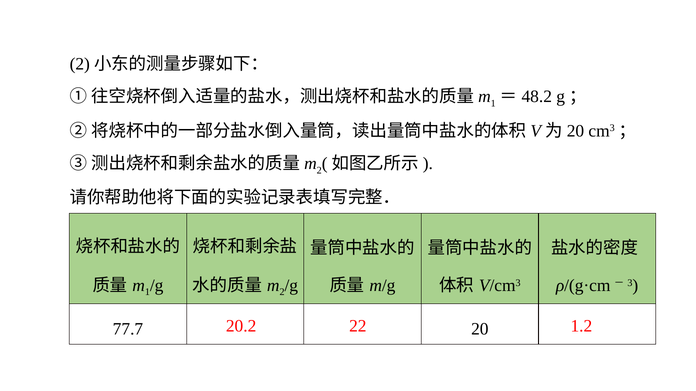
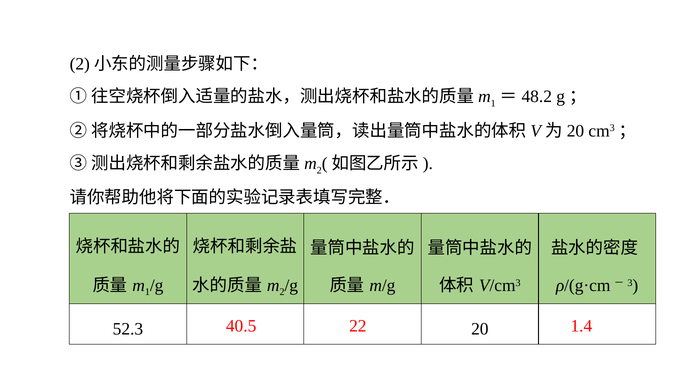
20.2: 20.2 -> 40.5 (241, 327)
1.2: 1.2 -> 1.4 (581, 327)
77.7: 77.7 -> 52.3 (128, 329)
